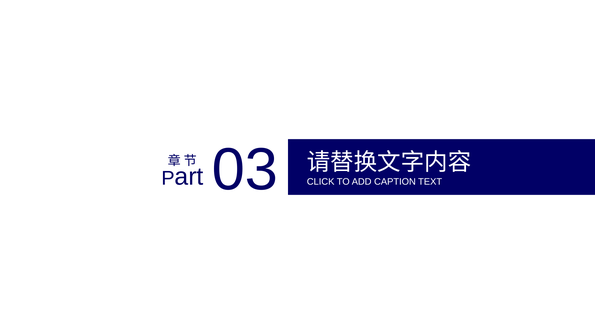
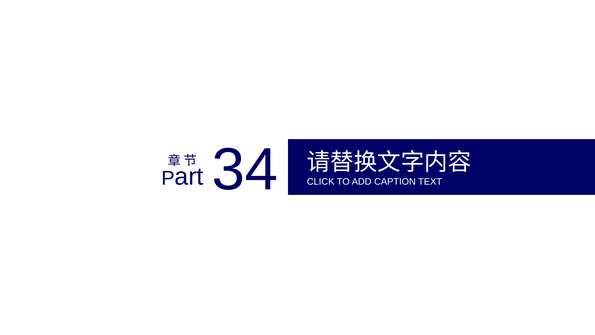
03: 03 -> 34 (245, 170)
